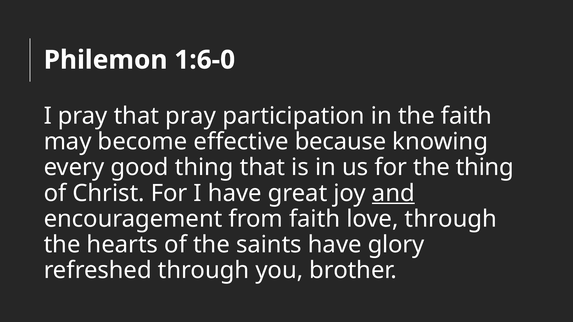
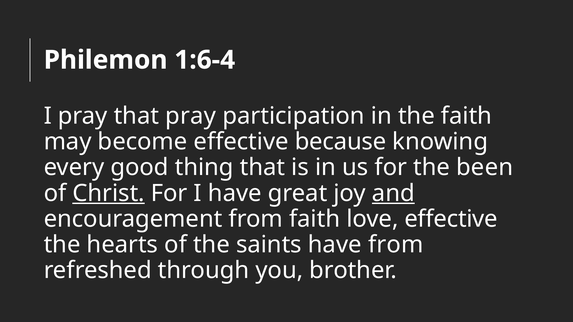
1:6-0: 1:6-0 -> 1:6-4 (205, 60)
the thing: thing -> been (485, 168)
Christ underline: none -> present (109, 193)
love through: through -> effective (451, 219)
have glory: glory -> from (396, 245)
